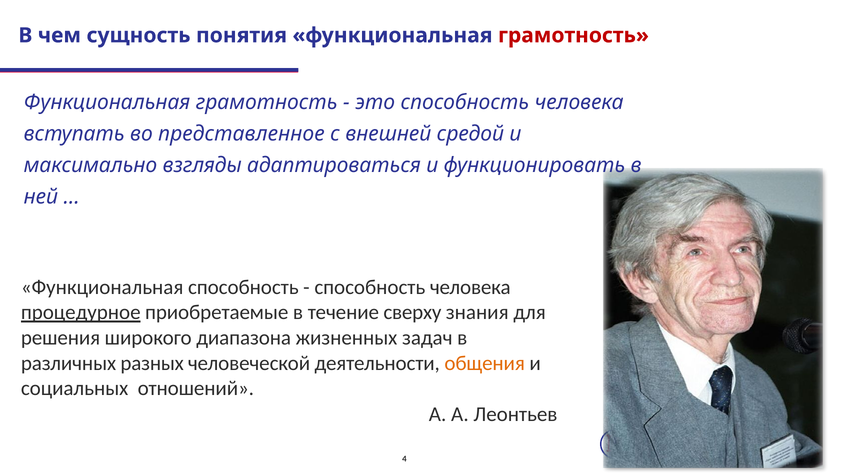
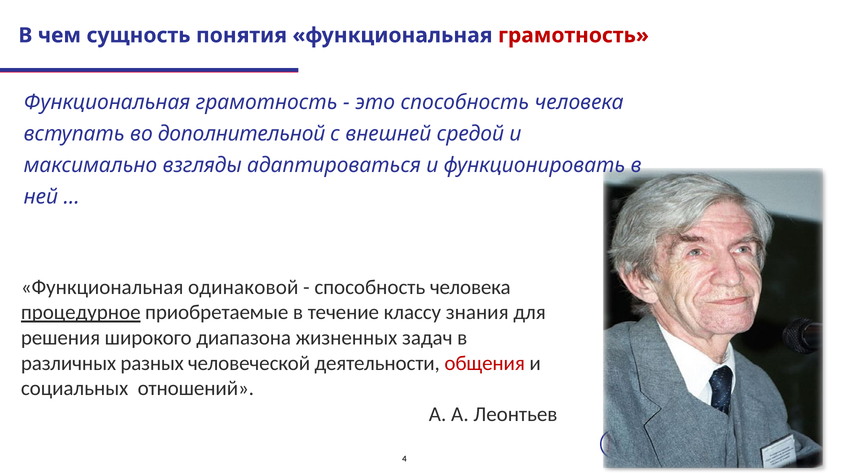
представленное: представленное -> дополнительной (242, 134)
Функциональная способность: способность -> одинаковой (243, 287)
сверху: сверху -> классу (412, 312)
общения colour: orange -> red (485, 363)
